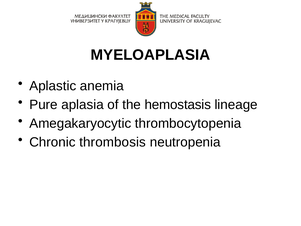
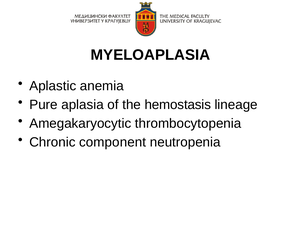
thrombosis: thrombosis -> component (113, 142)
